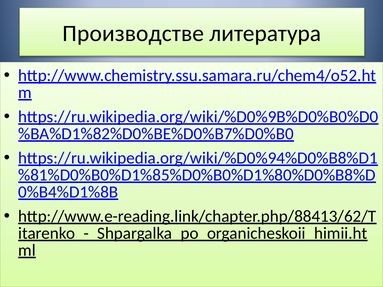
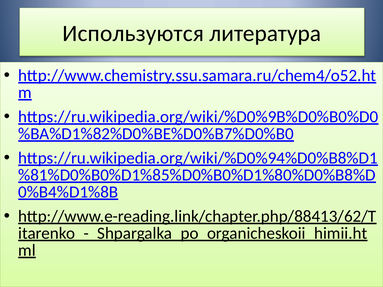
Производстве: Производстве -> Используются (133, 33)
